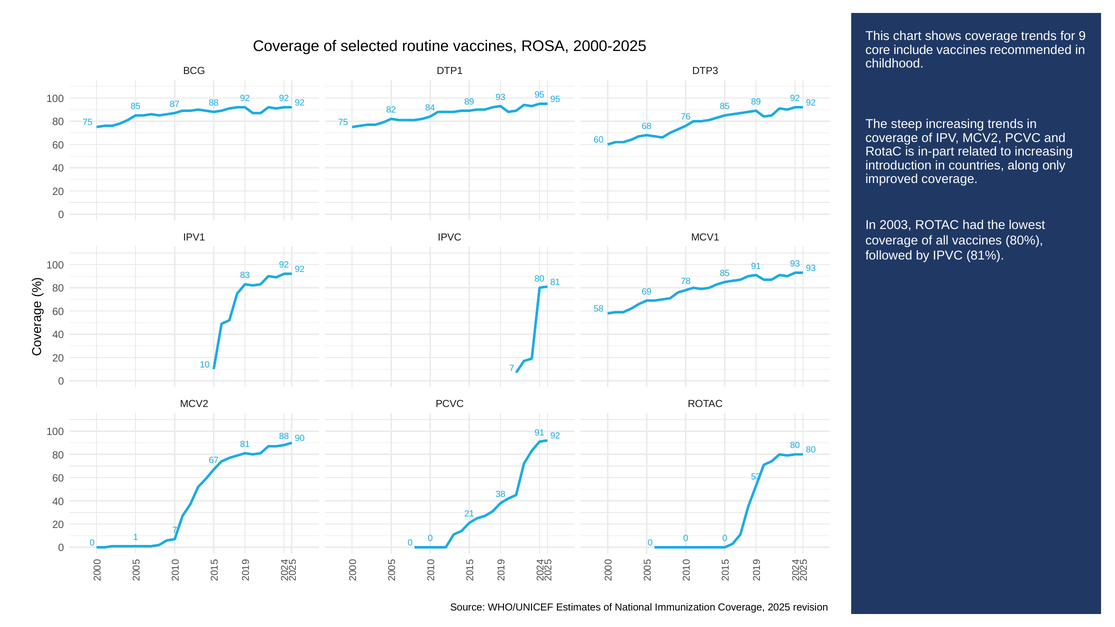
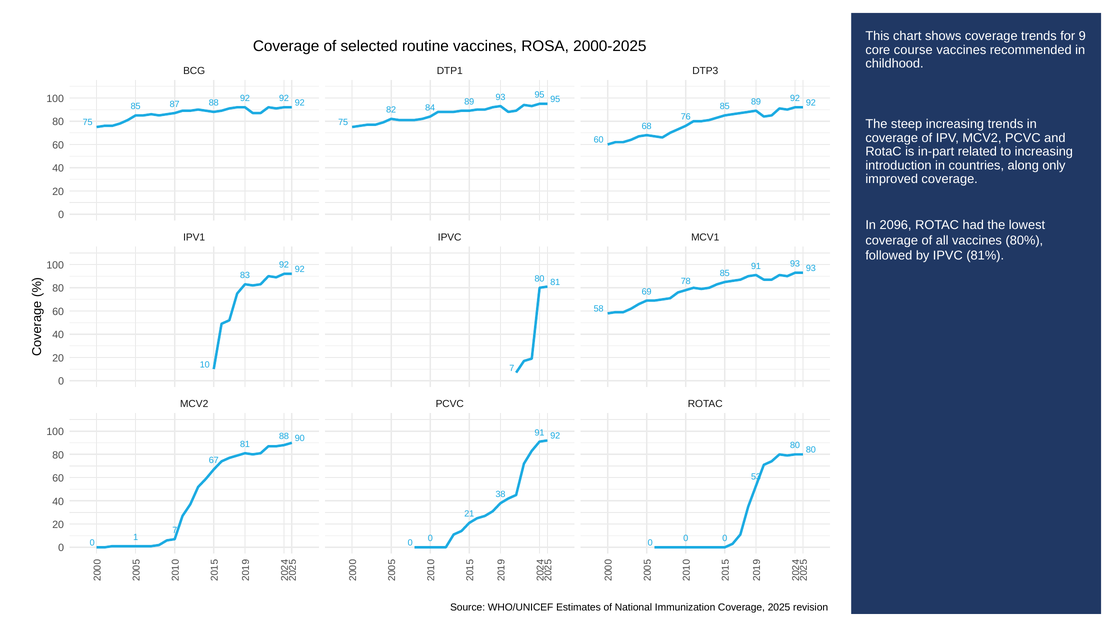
include: include -> course (913, 50)
2003: 2003 -> 2096 (896, 225)
